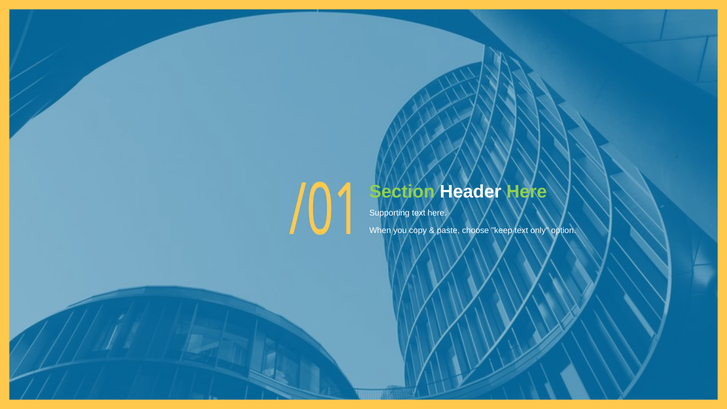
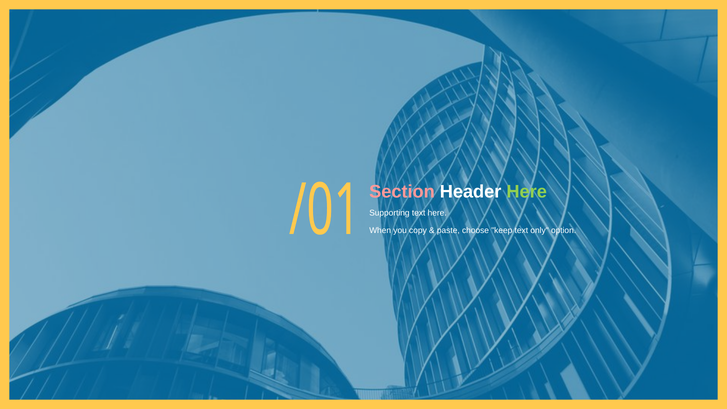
Section colour: light green -> pink (402, 192)
